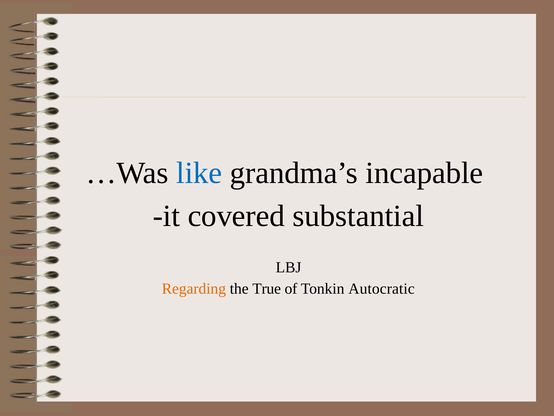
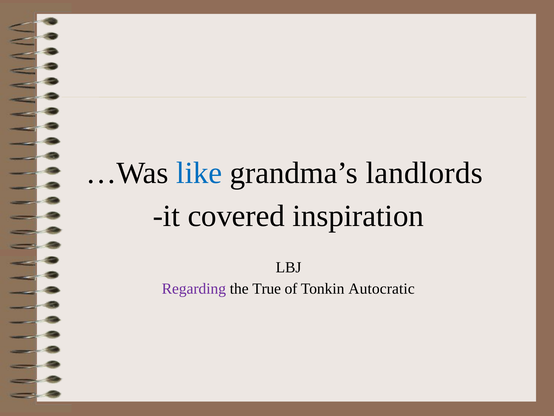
incapable: incapable -> landlords (424, 173)
substantial: substantial -> inspiration (358, 216)
Regarding colour: orange -> purple (194, 289)
